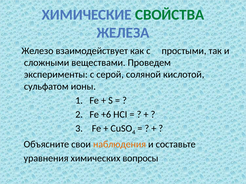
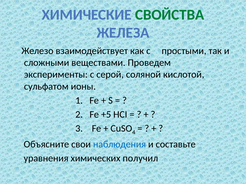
+6: +6 -> +5 (106, 115)
наблюдения colour: orange -> blue (120, 145)
вопросы: вопросы -> получил (140, 159)
